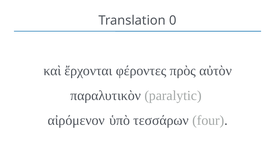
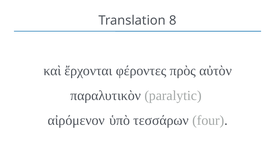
0: 0 -> 8 (173, 20)
